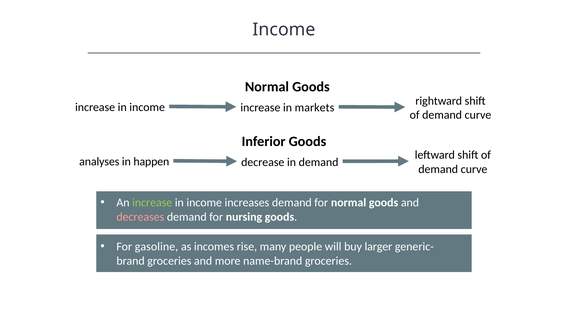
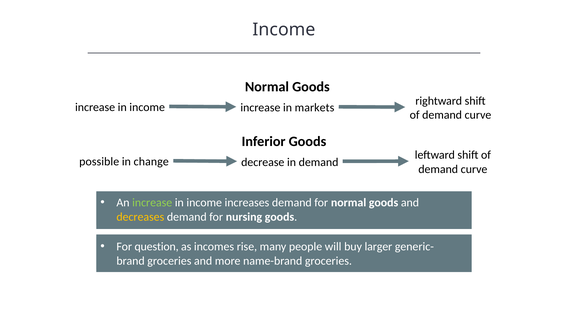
analyses: analyses -> possible (99, 161)
happen: happen -> change (151, 161)
decreases colour: pink -> yellow (140, 216)
gasoline: gasoline -> question (157, 246)
